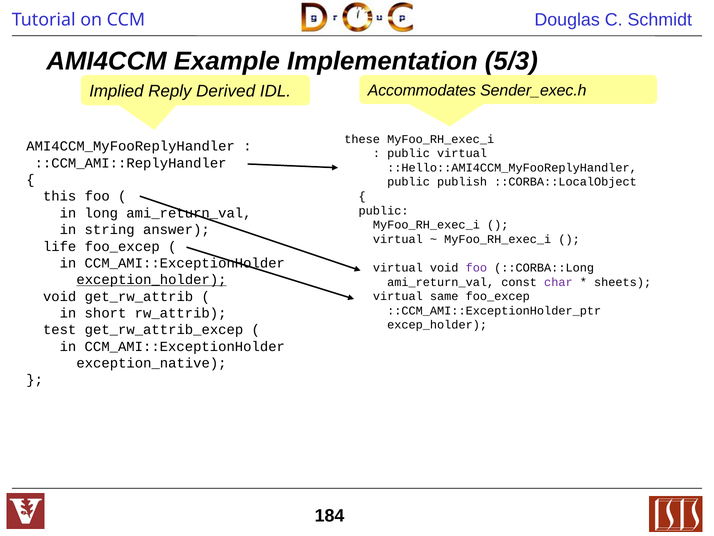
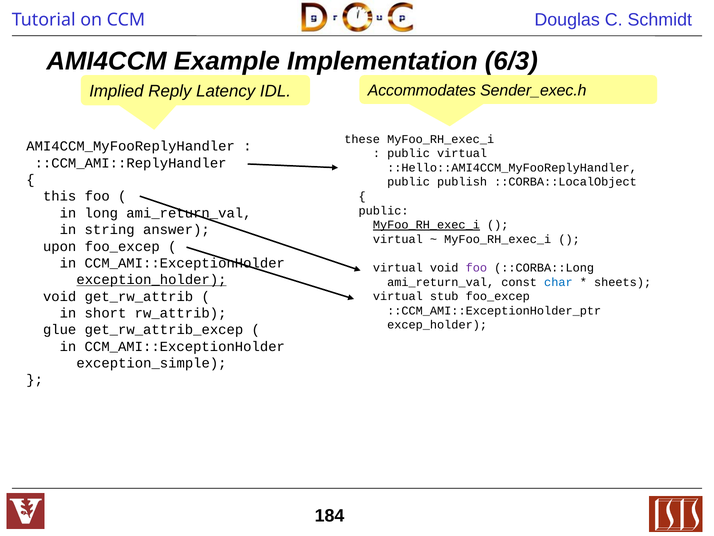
5/3: 5/3 -> 6/3 (511, 61)
Derived: Derived -> Latency (226, 91)
MyFoo_RH_exec_i underline: none -> present (426, 225)
life: life -> upon (60, 246)
char colour: purple -> blue (558, 282)
same: same -> stub (444, 296)
test: test -> glue (60, 330)
exception_native: exception_native -> exception_simple (152, 363)
